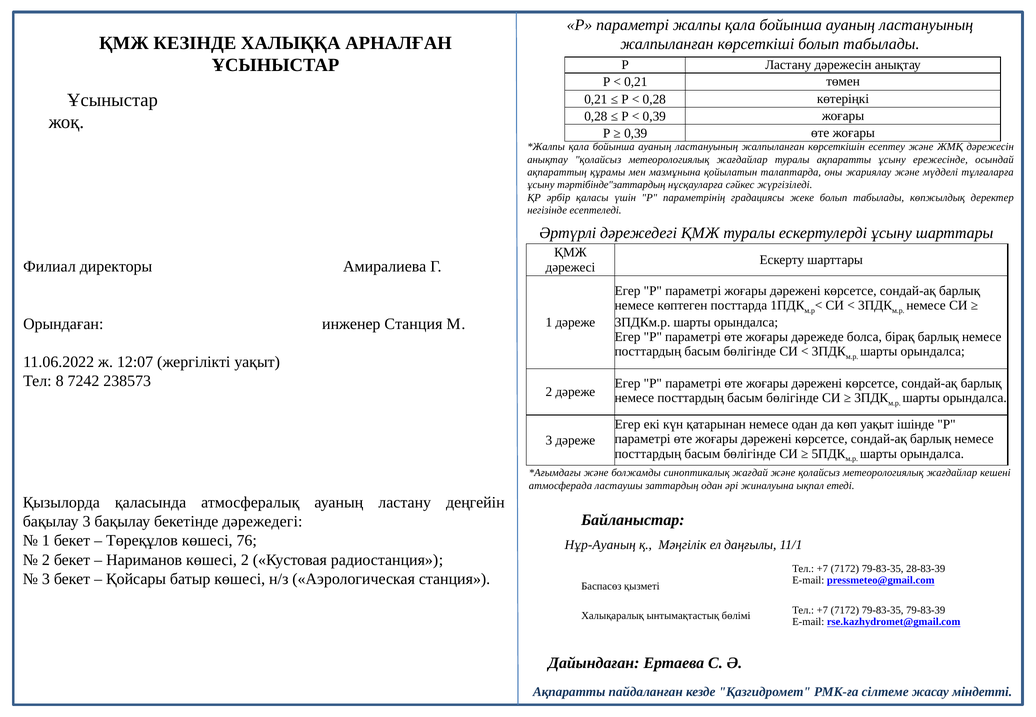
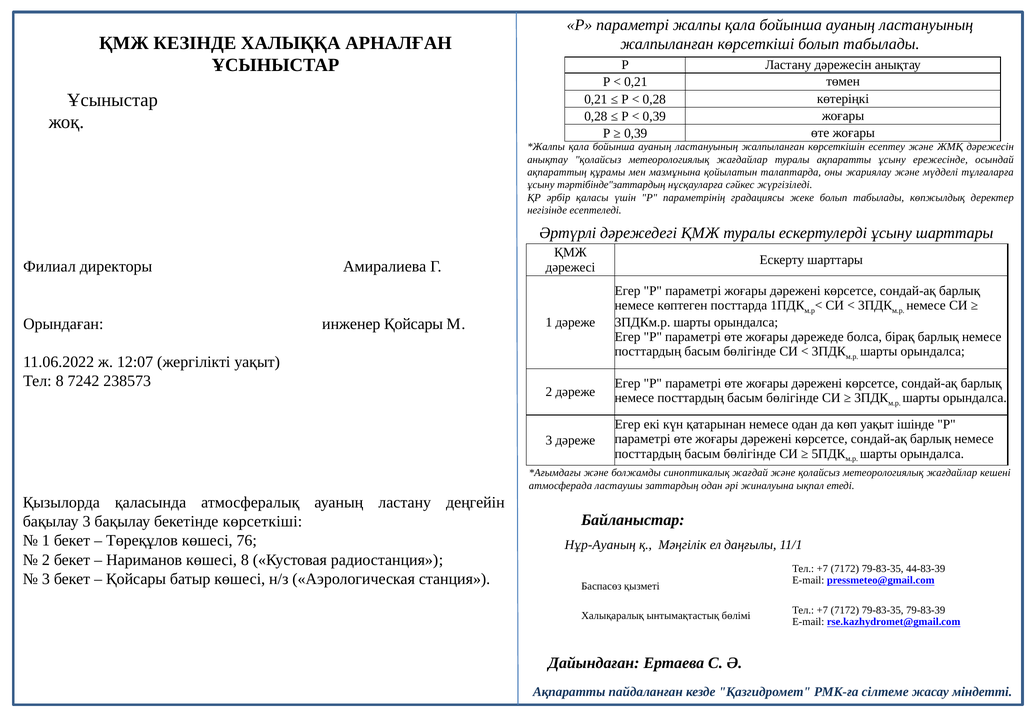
инженер Станция: Станция -> Қойсары (414, 324)
бекетінде дәрежедегі: дәрежедегі -> көрсеткіші (262, 522)
көшесі 2: 2 -> 8 (245, 560)
28-83-39: 28-83-39 -> 44-83-39 (926, 569)
